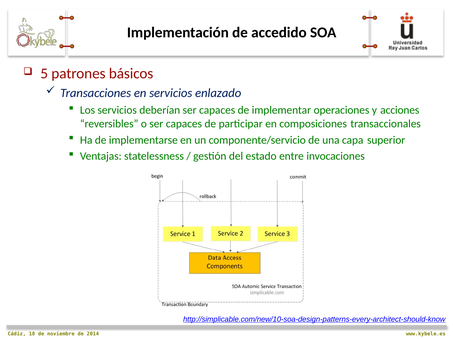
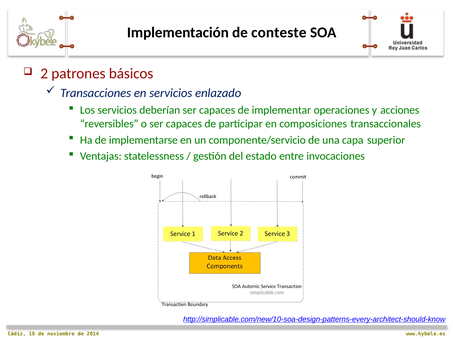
accedido: accedido -> conteste (279, 32)
5: 5 -> 2 (44, 74)
